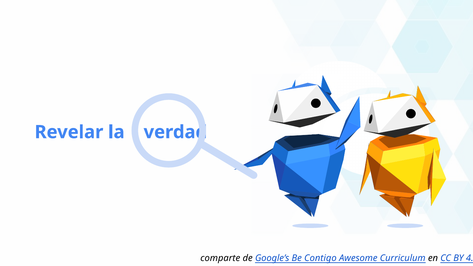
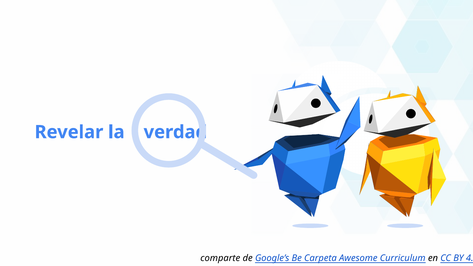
Contigo: Contigo -> Carpeta (320, 258)
